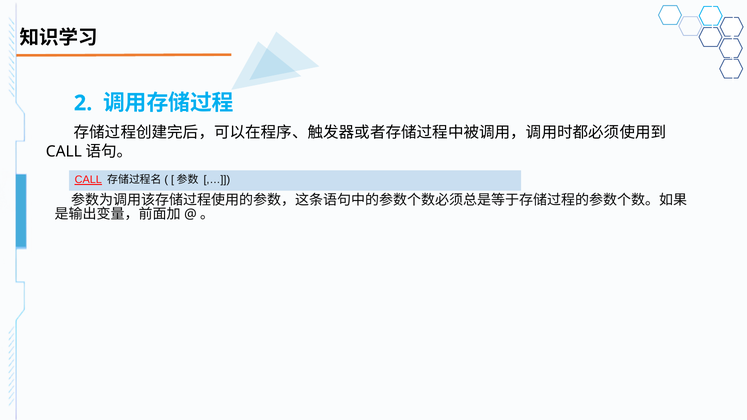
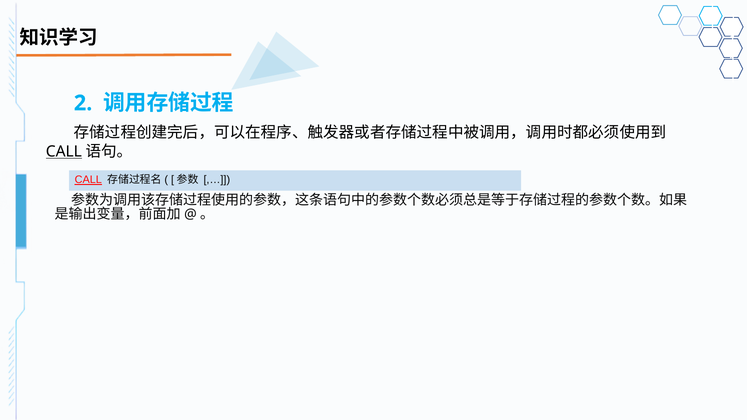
CALL underline: none -> present (64, 152)
